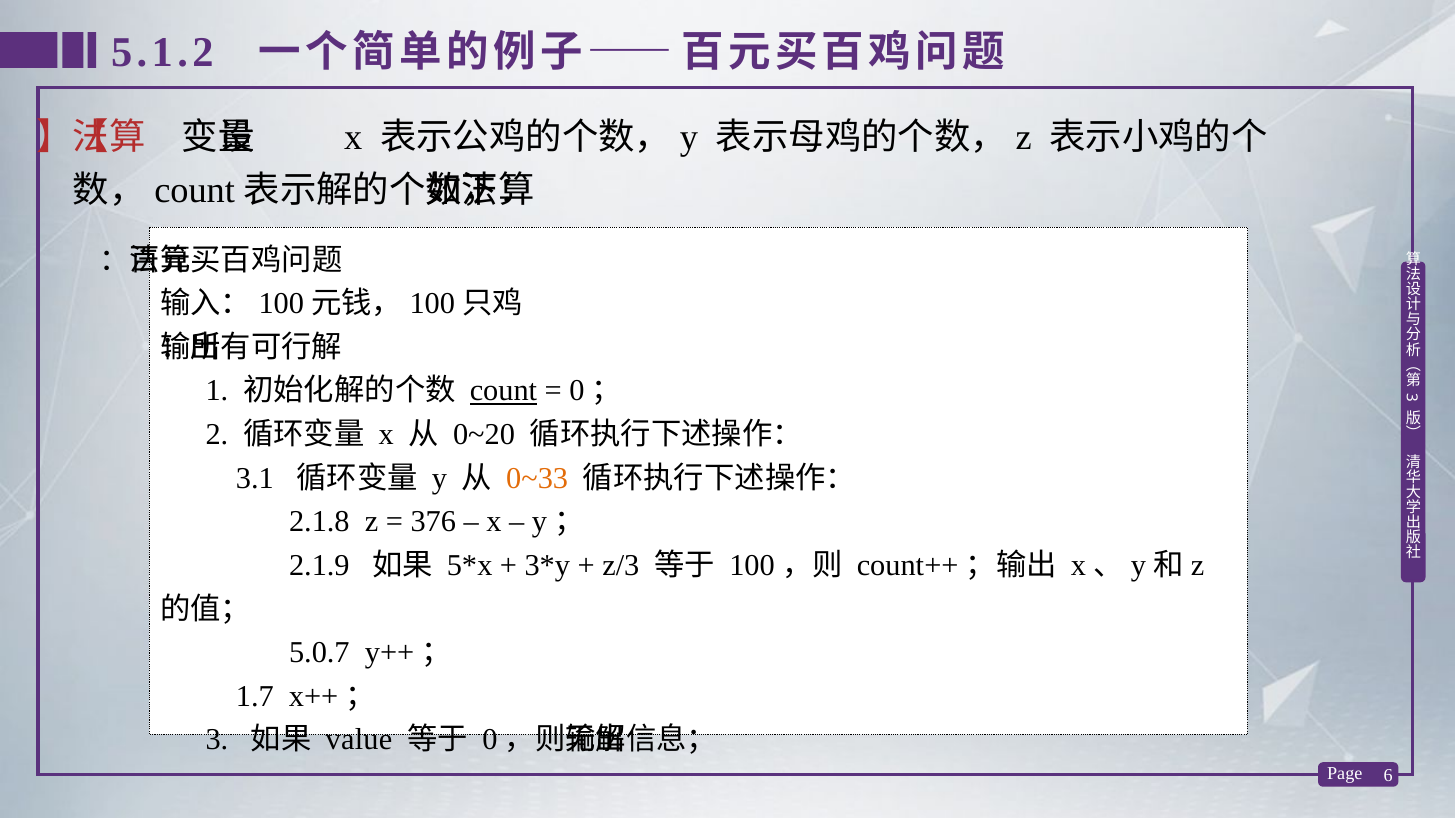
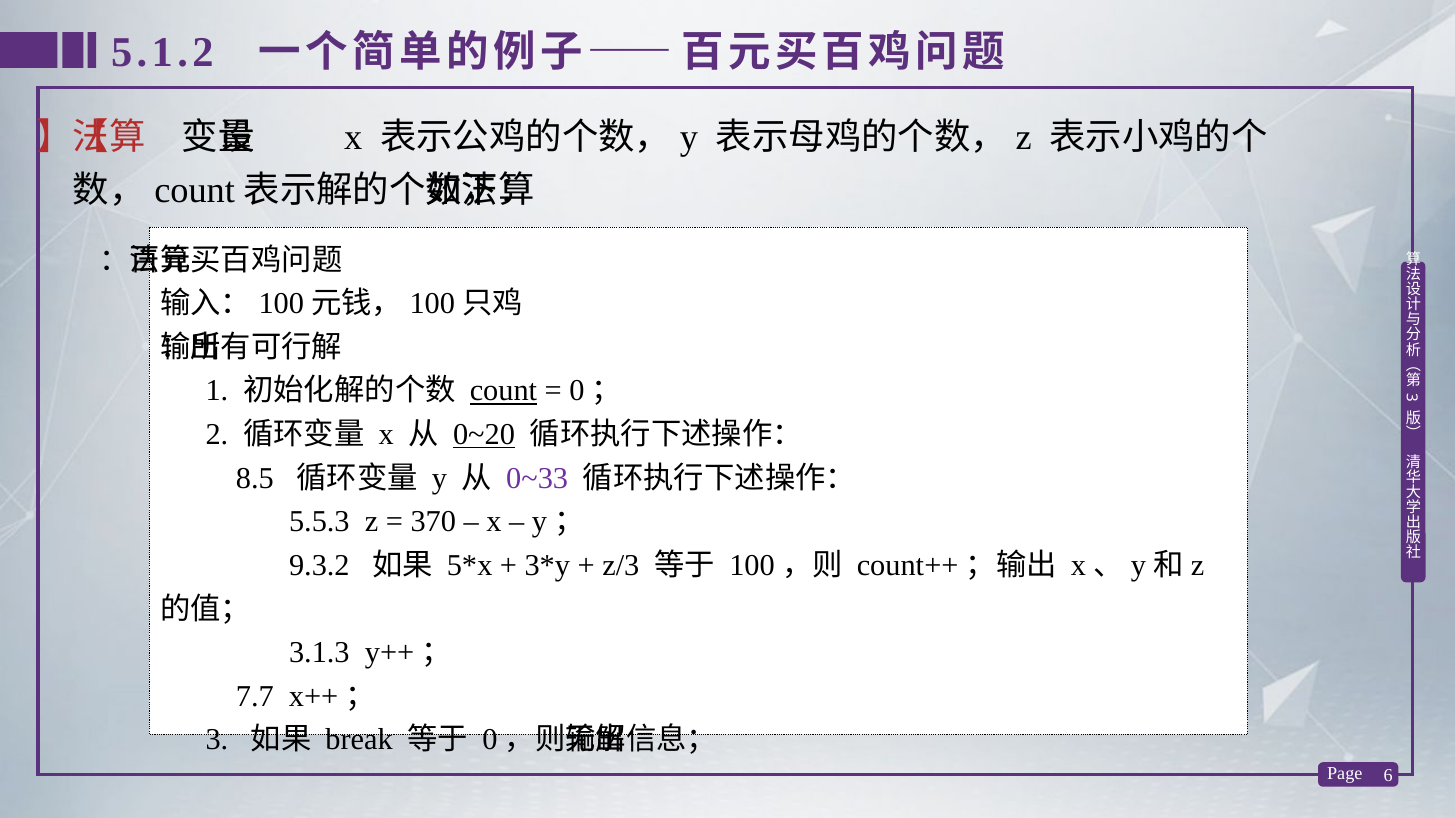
0~20 underline: none -> present (484, 435)
3.1: 3.1 -> 8.5 (255, 478)
0~33 colour: orange -> purple (537, 478)
2.1.8: 2.1.8 -> 5.5.3 (319, 522)
376: 376 -> 370 (433, 522)
2.1.9: 2.1.9 -> 9.3.2 (319, 566)
5.0.7: 5.0.7 -> 3.1.3 (319, 653)
1.7: 1.7 -> 7.7 (255, 697)
value: value -> break (359, 740)
